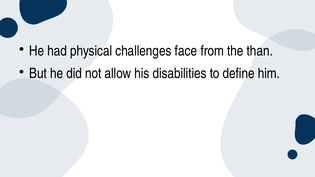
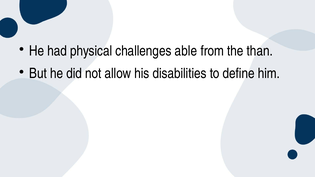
face: face -> able (186, 51)
